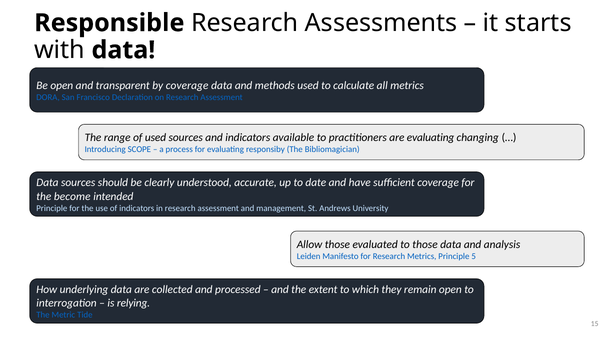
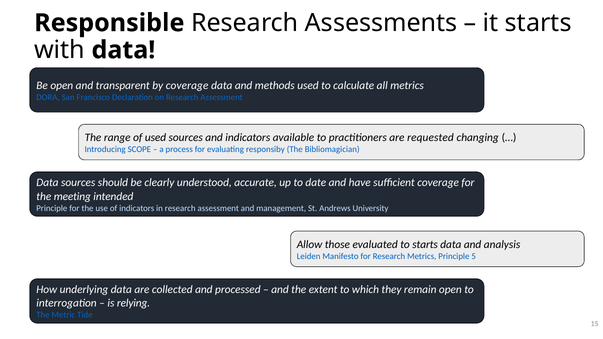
are evaluating: evaluating -> requested (430, 138)
become: become -> meeting (72, 196)
to those: those -> starts (425, 244)
